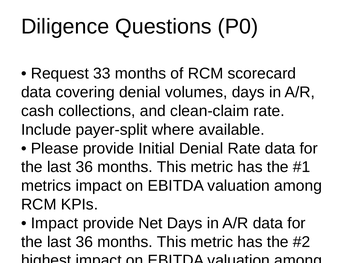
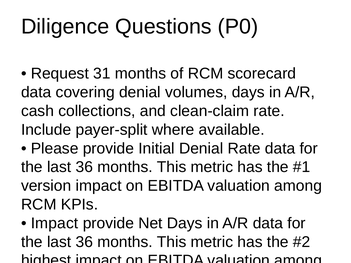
33: 33 -> 31 (102, 74)
metrics: metrics -> version (46, 186)
